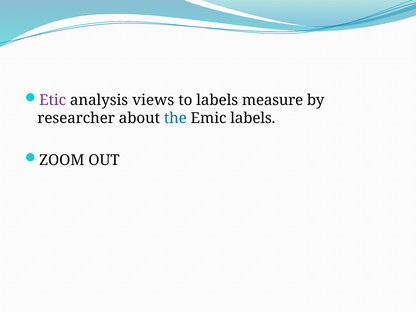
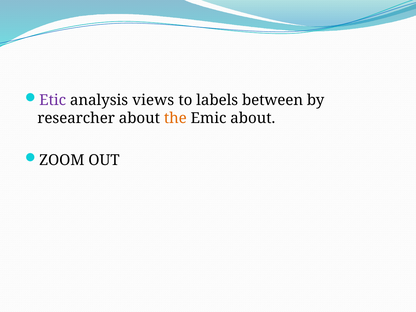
measure: measure -> between (273, 100)
the colour: blue -> orange (175, 118)
Emic labels: labels -> about (253, 118)
